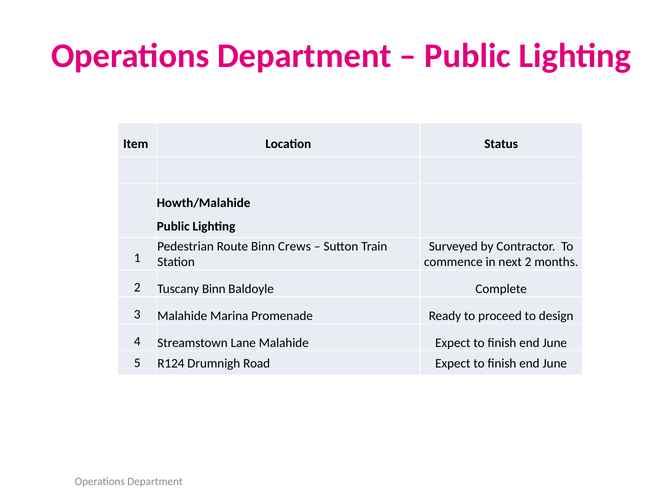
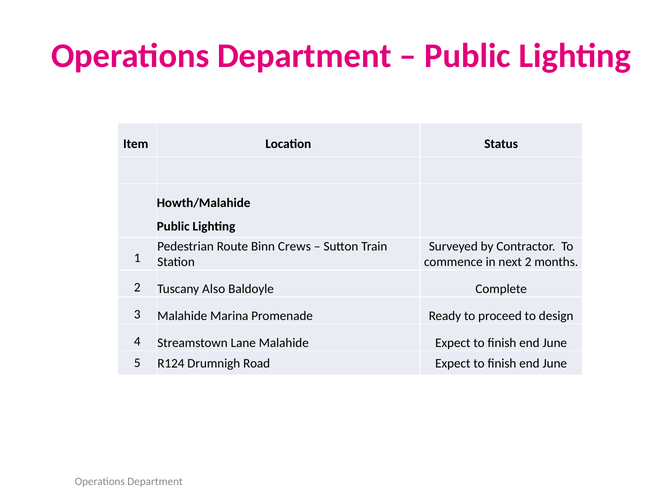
Tuscany Binn: Binn -> Also (214, 289)
